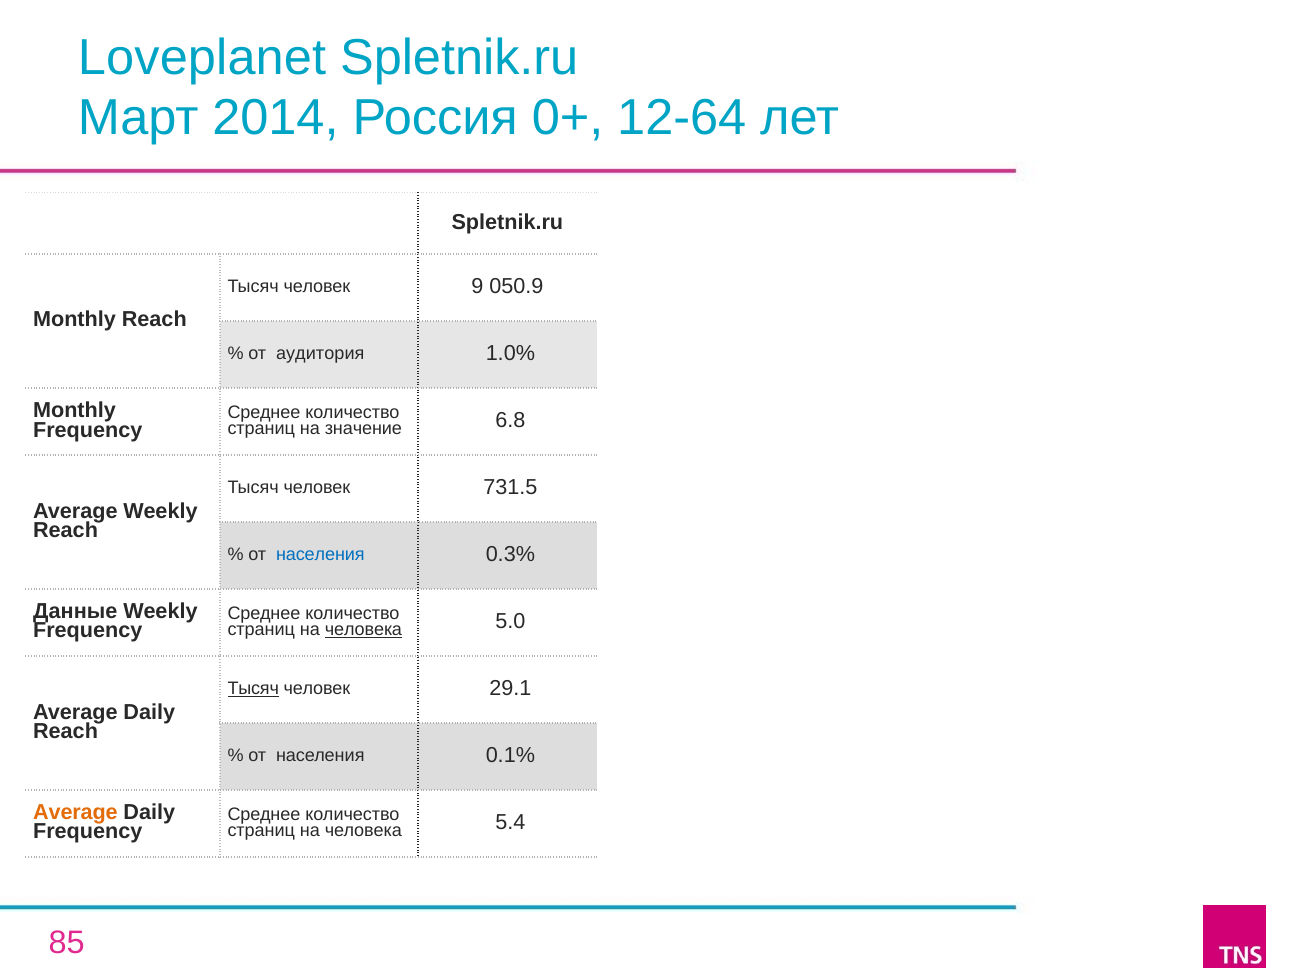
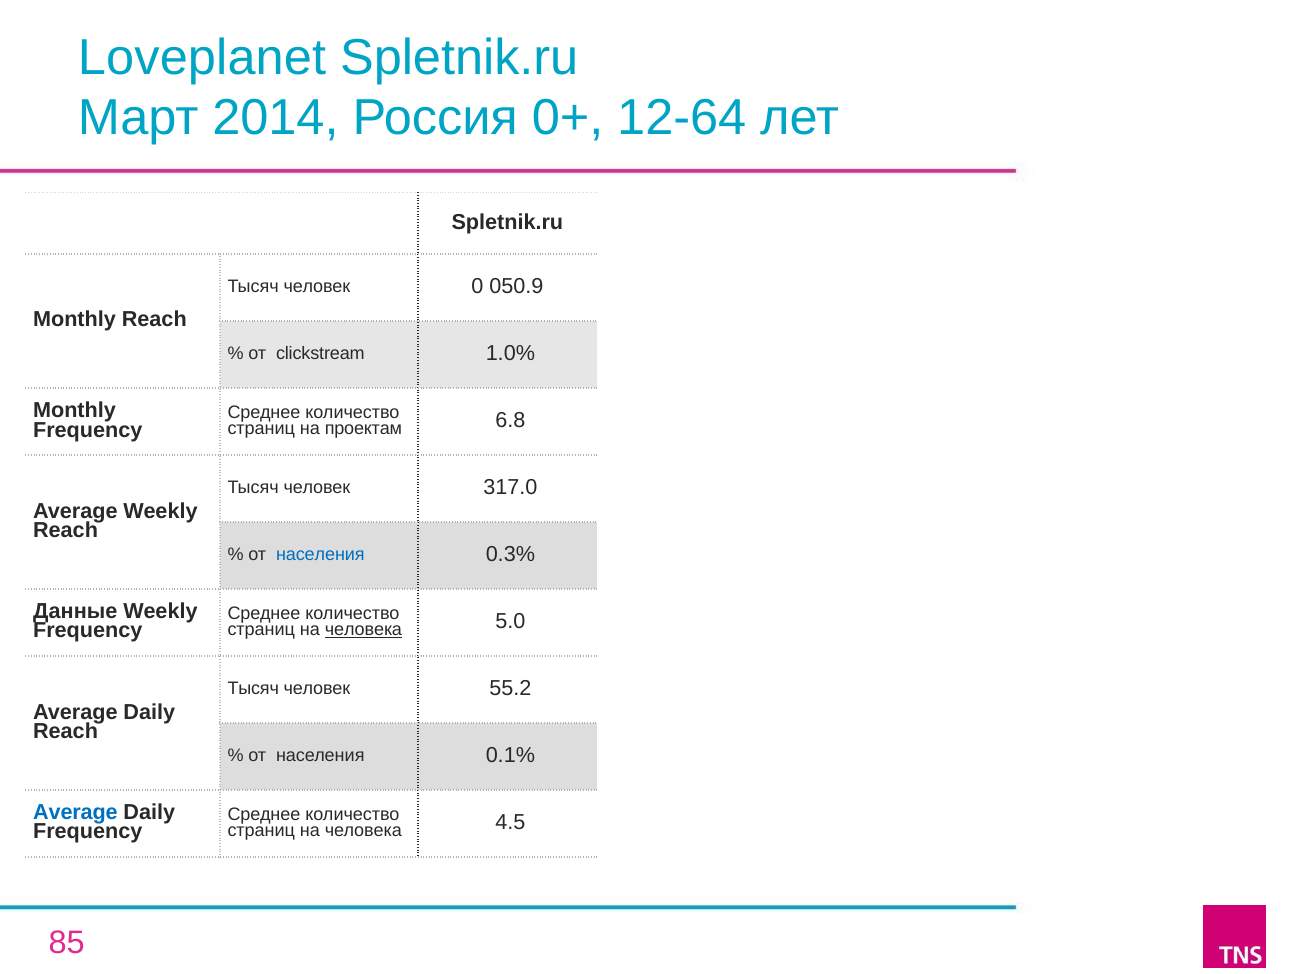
9: 9 -> 0 (477, 286)
аудитория: аудитория -> clickstream (320, 354)
значение: значение -> проектам (363, 429)
731.5: 731.5 -> 317.0 (510, 487)
Тысяч underline: present -> none (253, 688)
29.1: 29.1 -> 55.2 (510, 688)
Average colour: orange -> blue (75, 813)
5.4: 5.4 -> 4.5 (510, 822)
